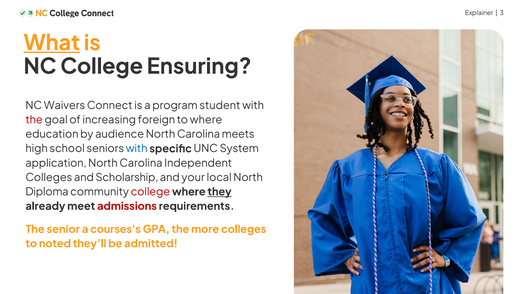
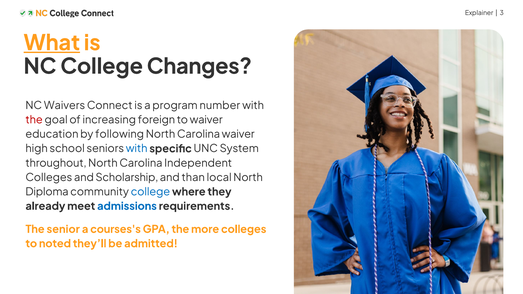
Ensuring: Ensuring -> Changes (199, 67)
student: student -> number (220, 106)
to where: where -> waiver (206, 120)
audience: audience -> following (120, 134)
Carolina meets: meets -> waiver (238, 134)
application: application -> throughout (56, 163)
your: your -> than (193, 178)
college colour: red -> blue (150, 192)
they underline: present -> none (220, 192)
admissions colour: red -> blue (127, 206)
